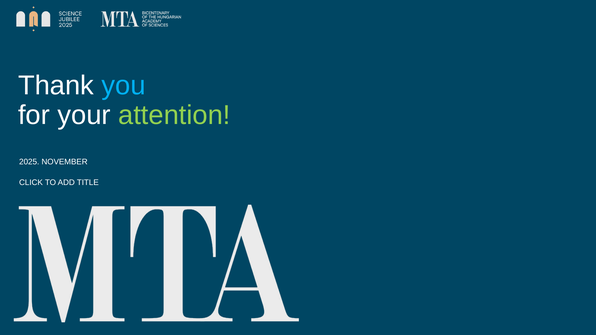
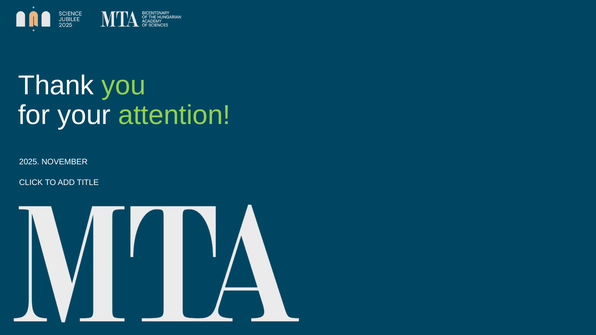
you colour: light blue -> light green (124, 86)
